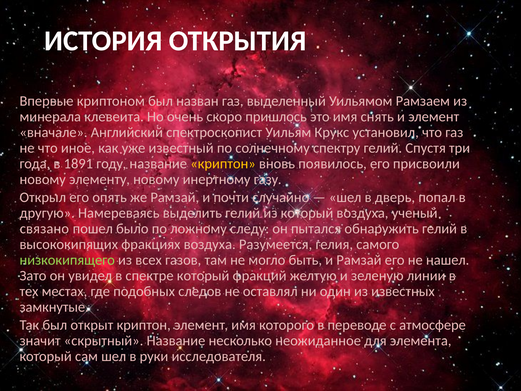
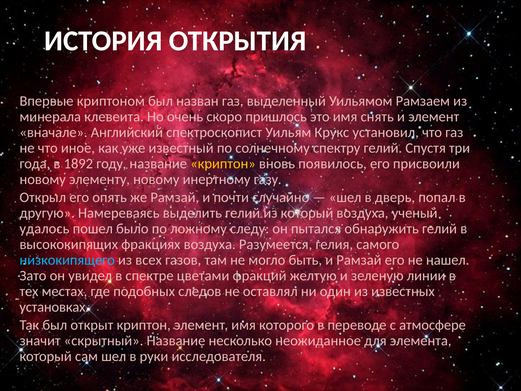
1891: 1891 -> 1892 (78, 163)
связано: связано -> удалось (44, 229)
низкокипящего colour: light green -> light blue (67, 260)
спектре который: который -> цветами (203, 275)
замкнутые: замкнутые -> установках (54, 307)
